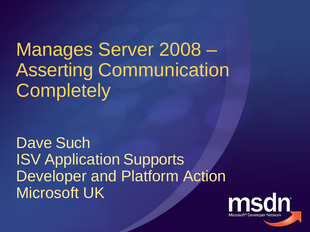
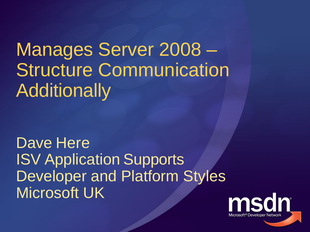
Asserting: Asserting -> Structure (55, 70)
Completely: Completely -> Additionally (64, 91)
Such: Such -> Here (73, 143)
Action: Action -> Styles (205, 177)
